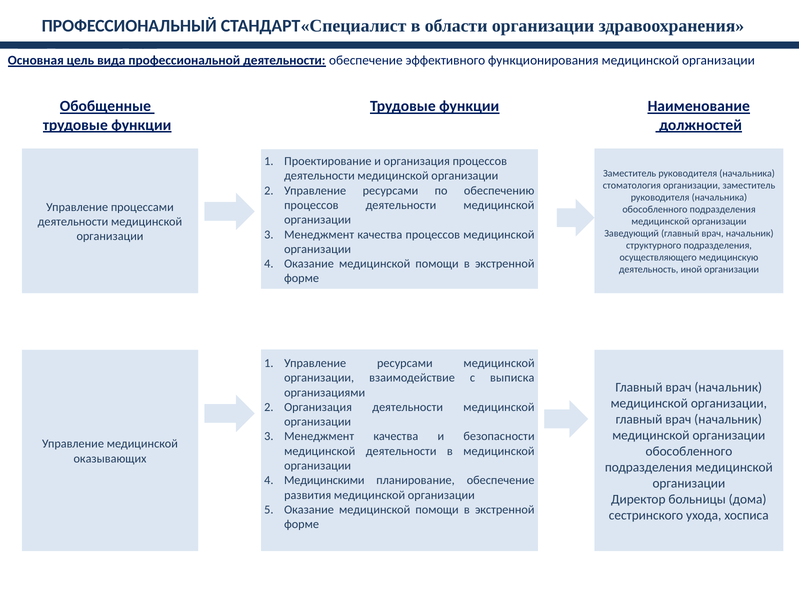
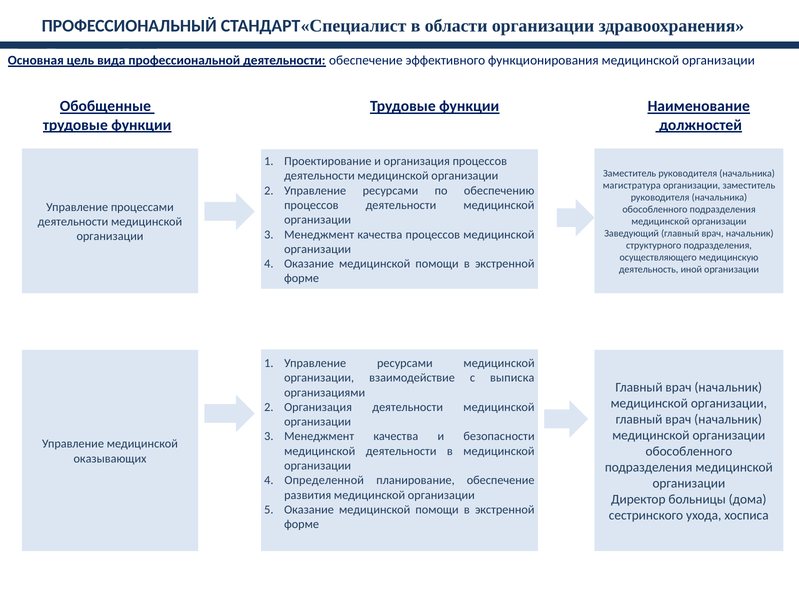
стоматология: стоматология -> магистратура (632, 186)
Медицинскими: Медицинскими -> Определенной (324, 481)
